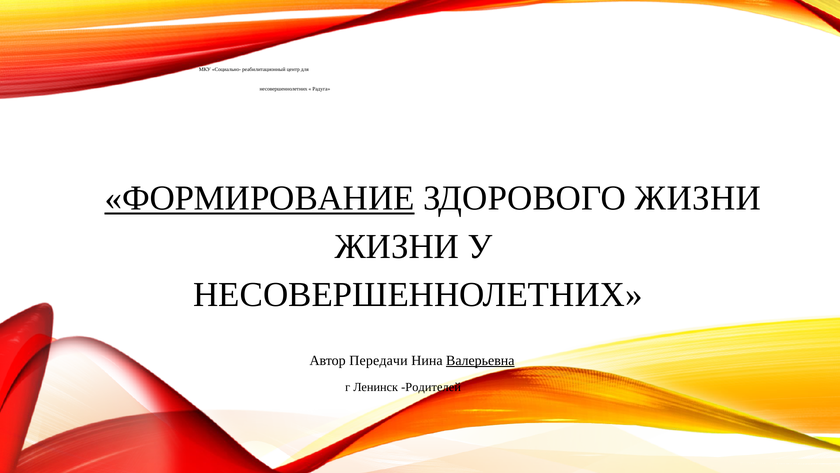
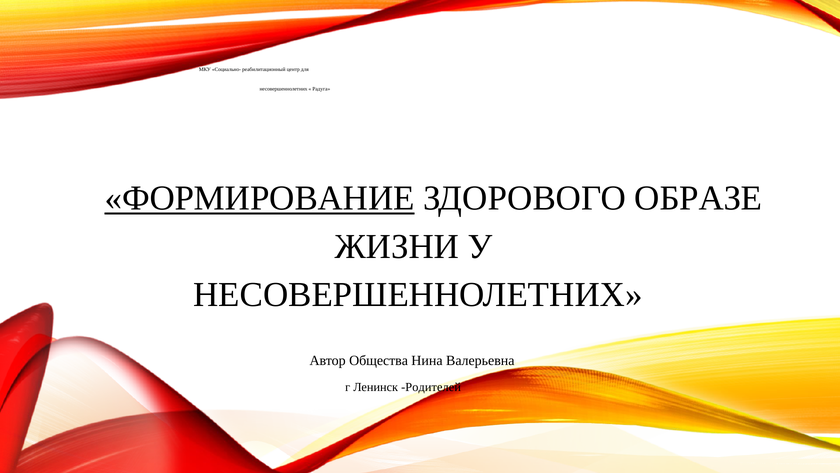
ЗДОРОВОГО ЖИЗНИ: ЖИЗНИ -> ОБРАЗЕ (698, 198)
Передачи: Передачи -> Общества (379, 360)
Валерьевна underline: present -> none (480, 360)
